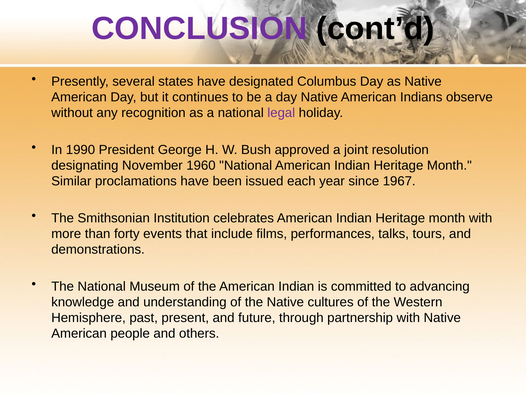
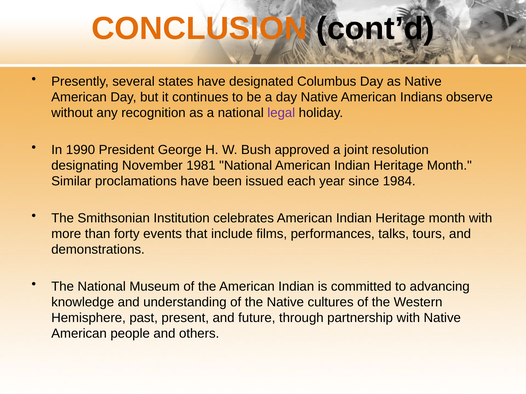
CONCLUSION colour: purple -> orange (199, 29)
1960: 1960 -> 1981 (201, 166)
1967: 1967 -> 1984 (399, 182)
